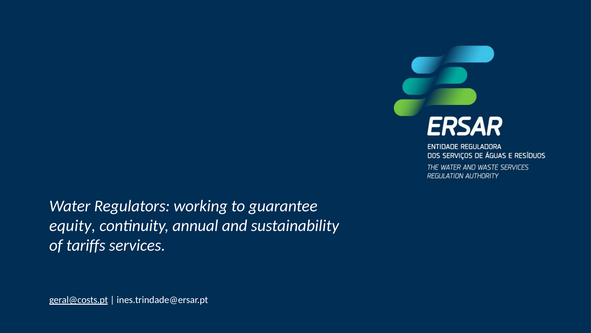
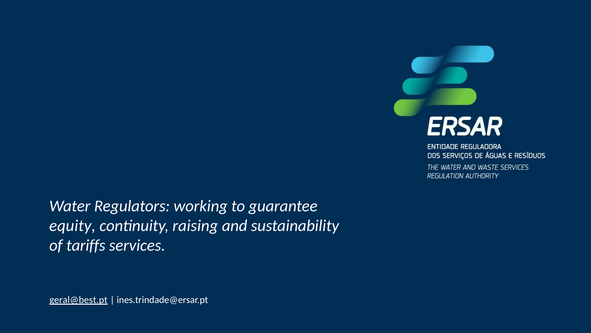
annual: annual -> raising (195, 225)
geral@costs.pt: geral@costs.pt -> geral@best.pt (79, 299)
